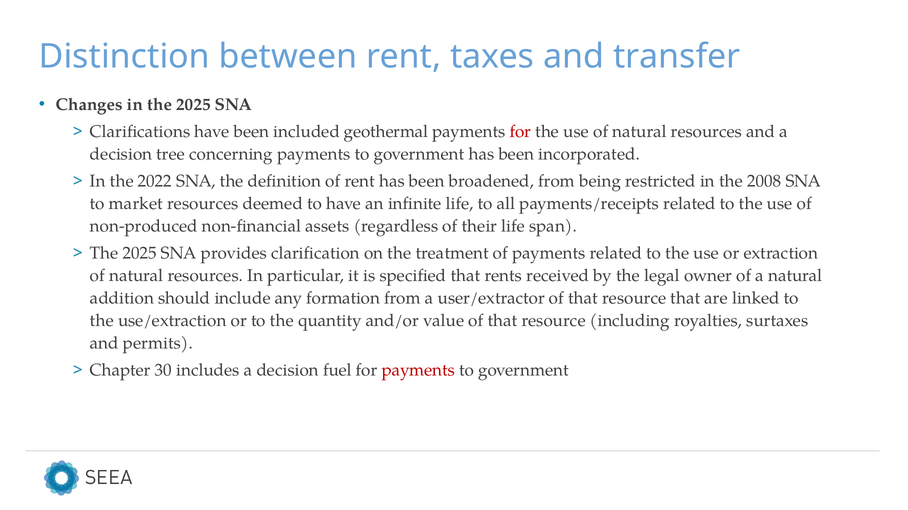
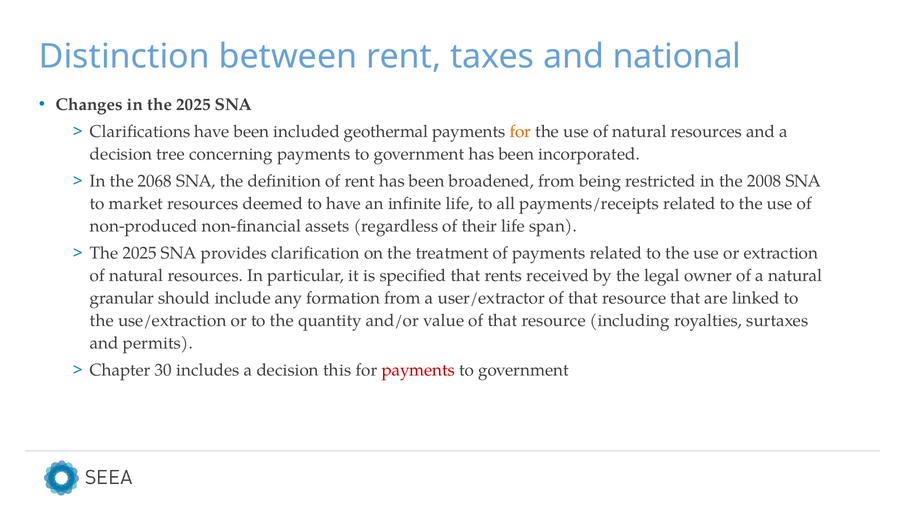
transfer: transfer -> national (677, 57)
for colour: red -> orange (520, 132)
2022: 2022 -> 2068 (155, 182)
addition: addition -> granular (122, 299)
fuel: fuel -> this (337, 371)
